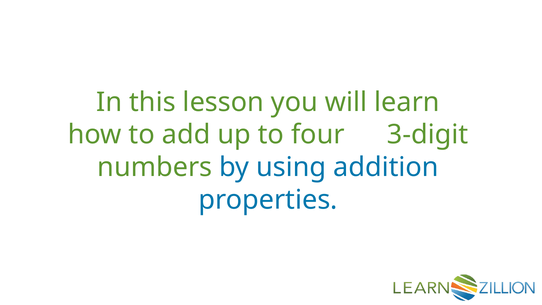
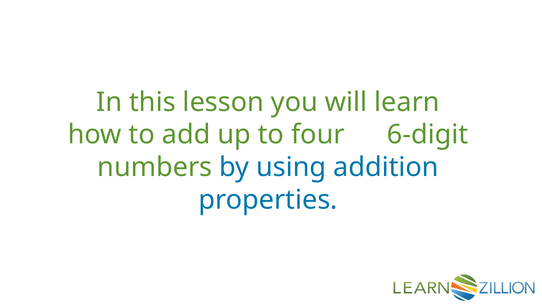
3-digit: 3-digit -> 6-digit (428, 135)
